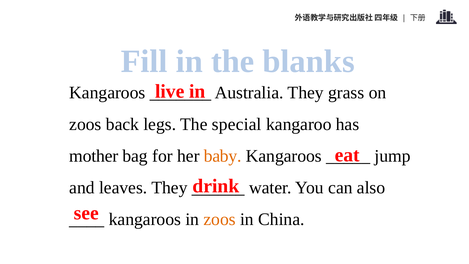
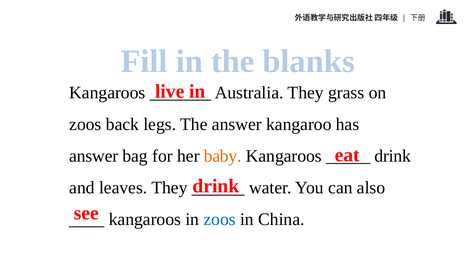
The special: special -> answer (237, 124)
mother: mother -> answer (94, 156)
jump: jump -> drink (393, 156)
zoos colour: orange -> blue (220, 219)
